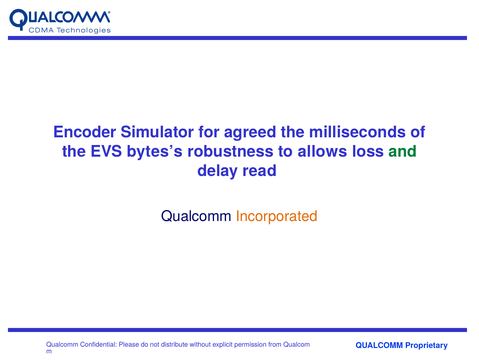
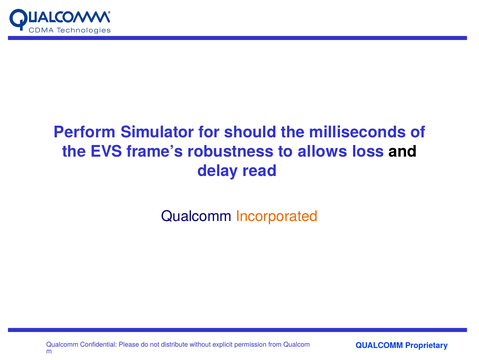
Encoder: Encoder -> Perform (85, 132)
agreed: agreed -> should (250, 132)
bytes’s: bytes’s -> frame’s (155, 151)
and colour: green -> black (403, 151)
